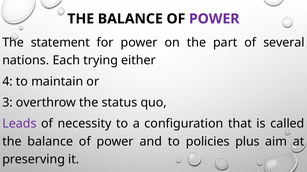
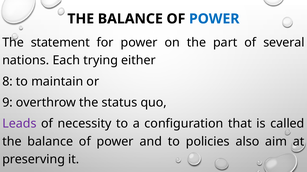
POWER colour: purple -> blue (214, 19)
4: 4 -> 8 (8, 82)
3: 3 -> 9 (8, 103)
plus: plus -> also (247, 142)
